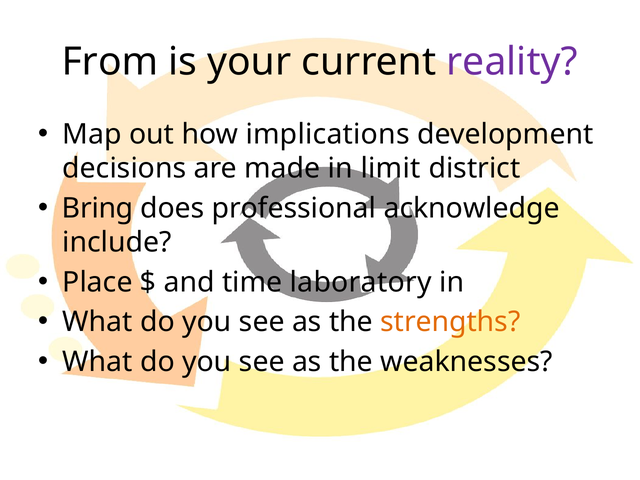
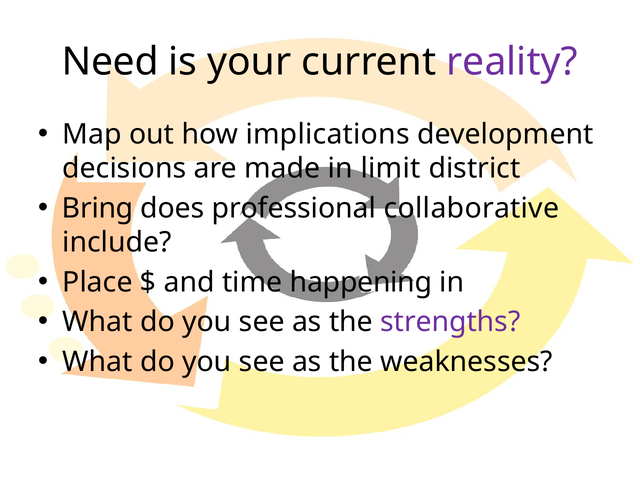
From: From -> Need (110, 62)
acknowledge: acknowledge -> collaborative (472, 208)
laboratory: laboratory -> happening (361, 282)
strengths colour: orange -> purple (450, 322)
